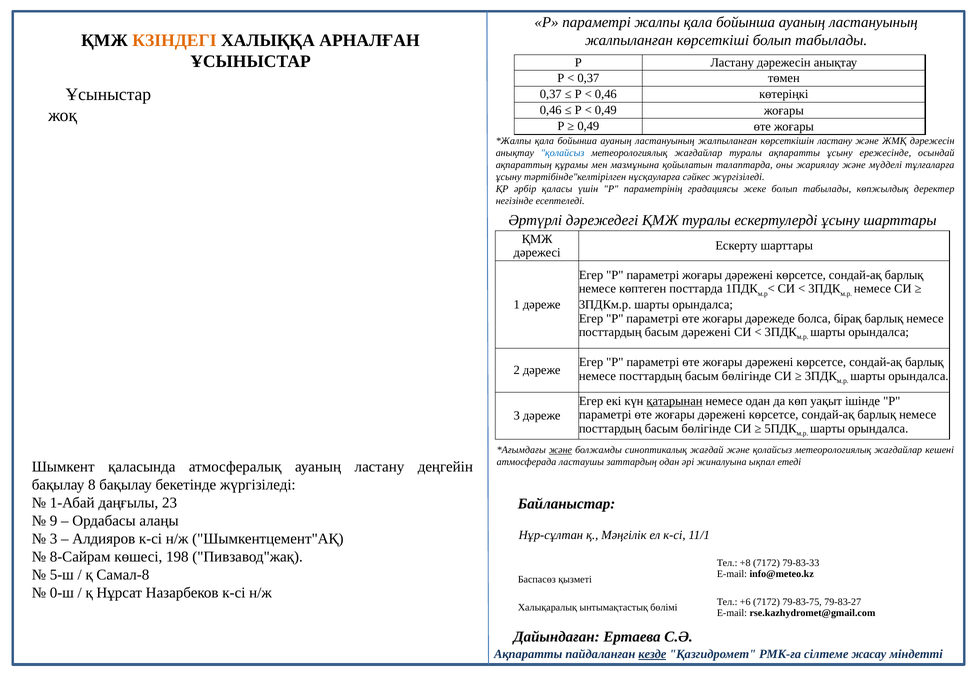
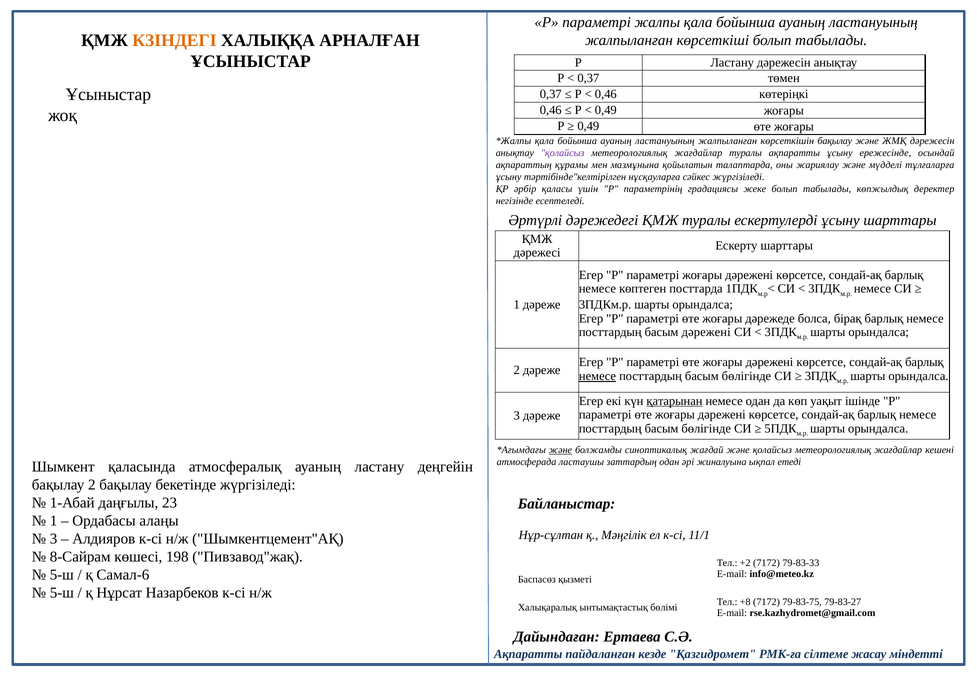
көрсеткішін ластану: ластану -> бақылау (835, 141)
қолайсыз colour: blue -> purple (563, 153)
немесе underline: none -> present (597, 376)
бақылау 8: 8 -> 2 (92, 485)
9: 9 -> 1 (54, 521)
+8: +8 -> +2 (745, 563)
Самал-8: Самал-8 -> Самал-6 (123, 575)
0-ш: 0-ш -> 5-ш (62, 593)
+6: +6 -> +8 (745, 602)
кезде underline: present -> none (652, 655)
